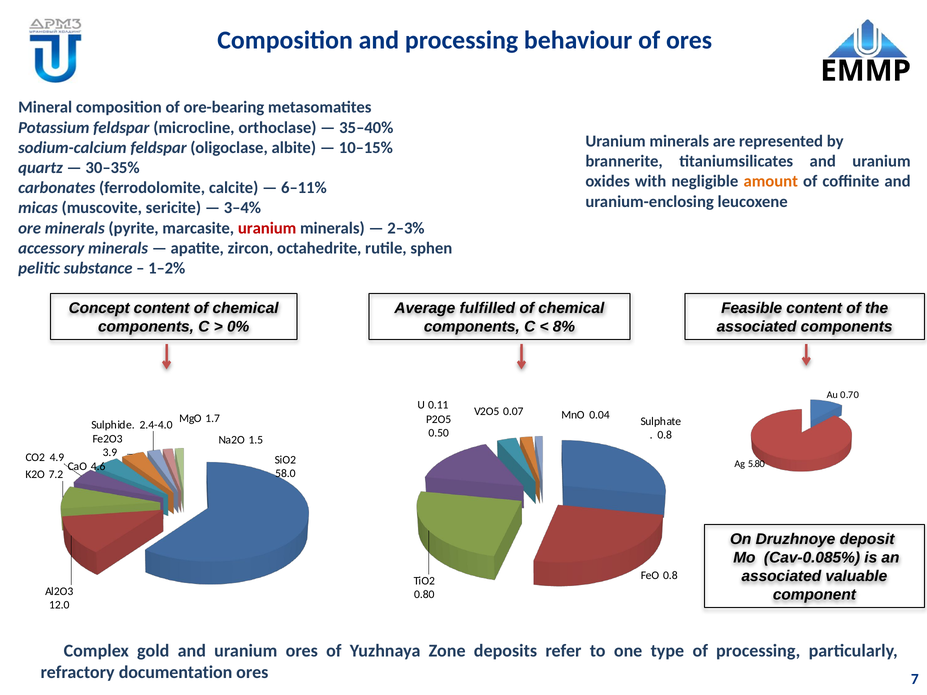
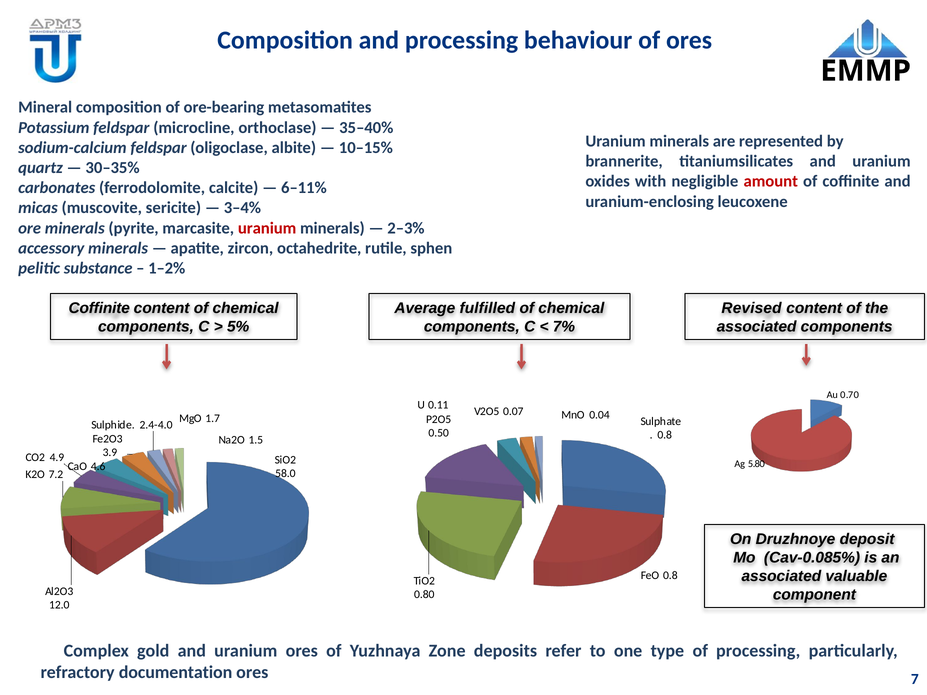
amount colour: orange -> red (771, 182)
Concept: Concept -> Coffinite (99, 308)
Feasible: Feasible -> Revised (752, 308)
0%: 0% -> 5% (238, 327)
8%: 8% -> 7% (564, 327)
